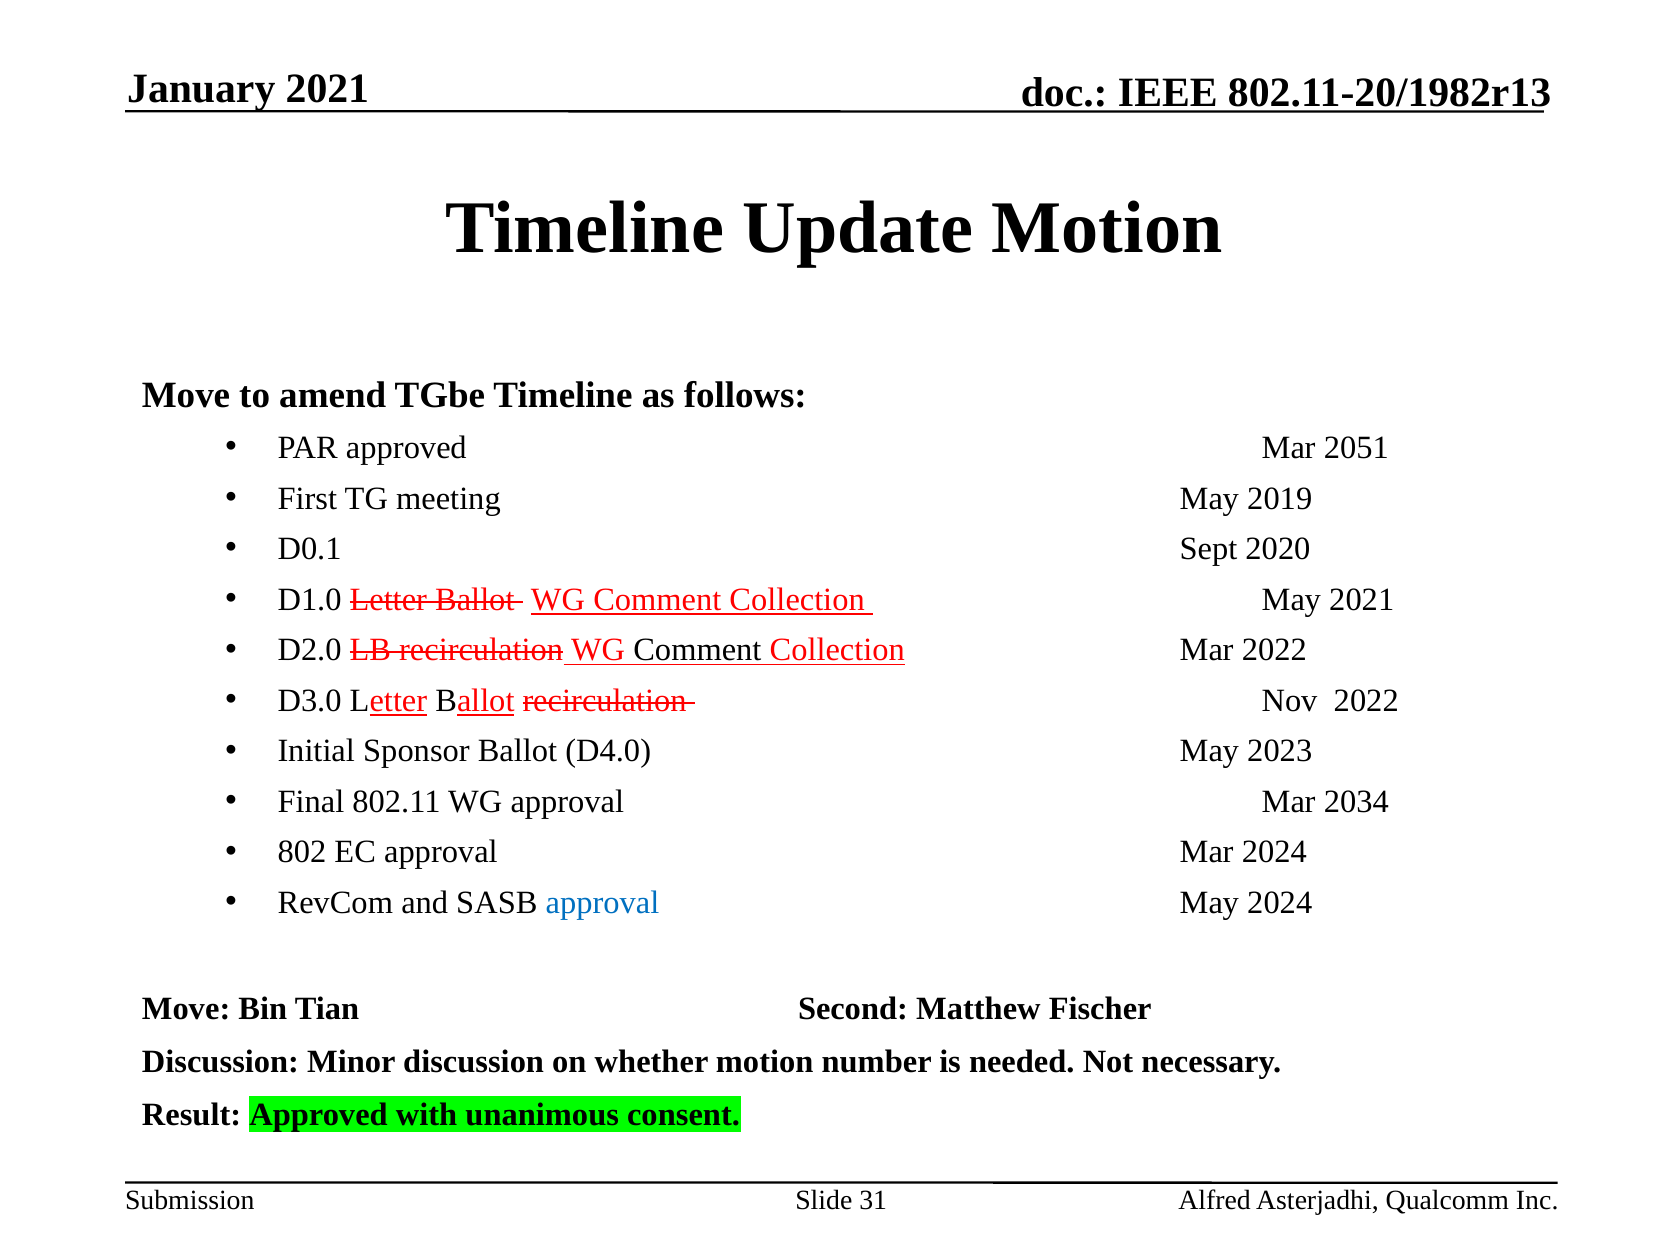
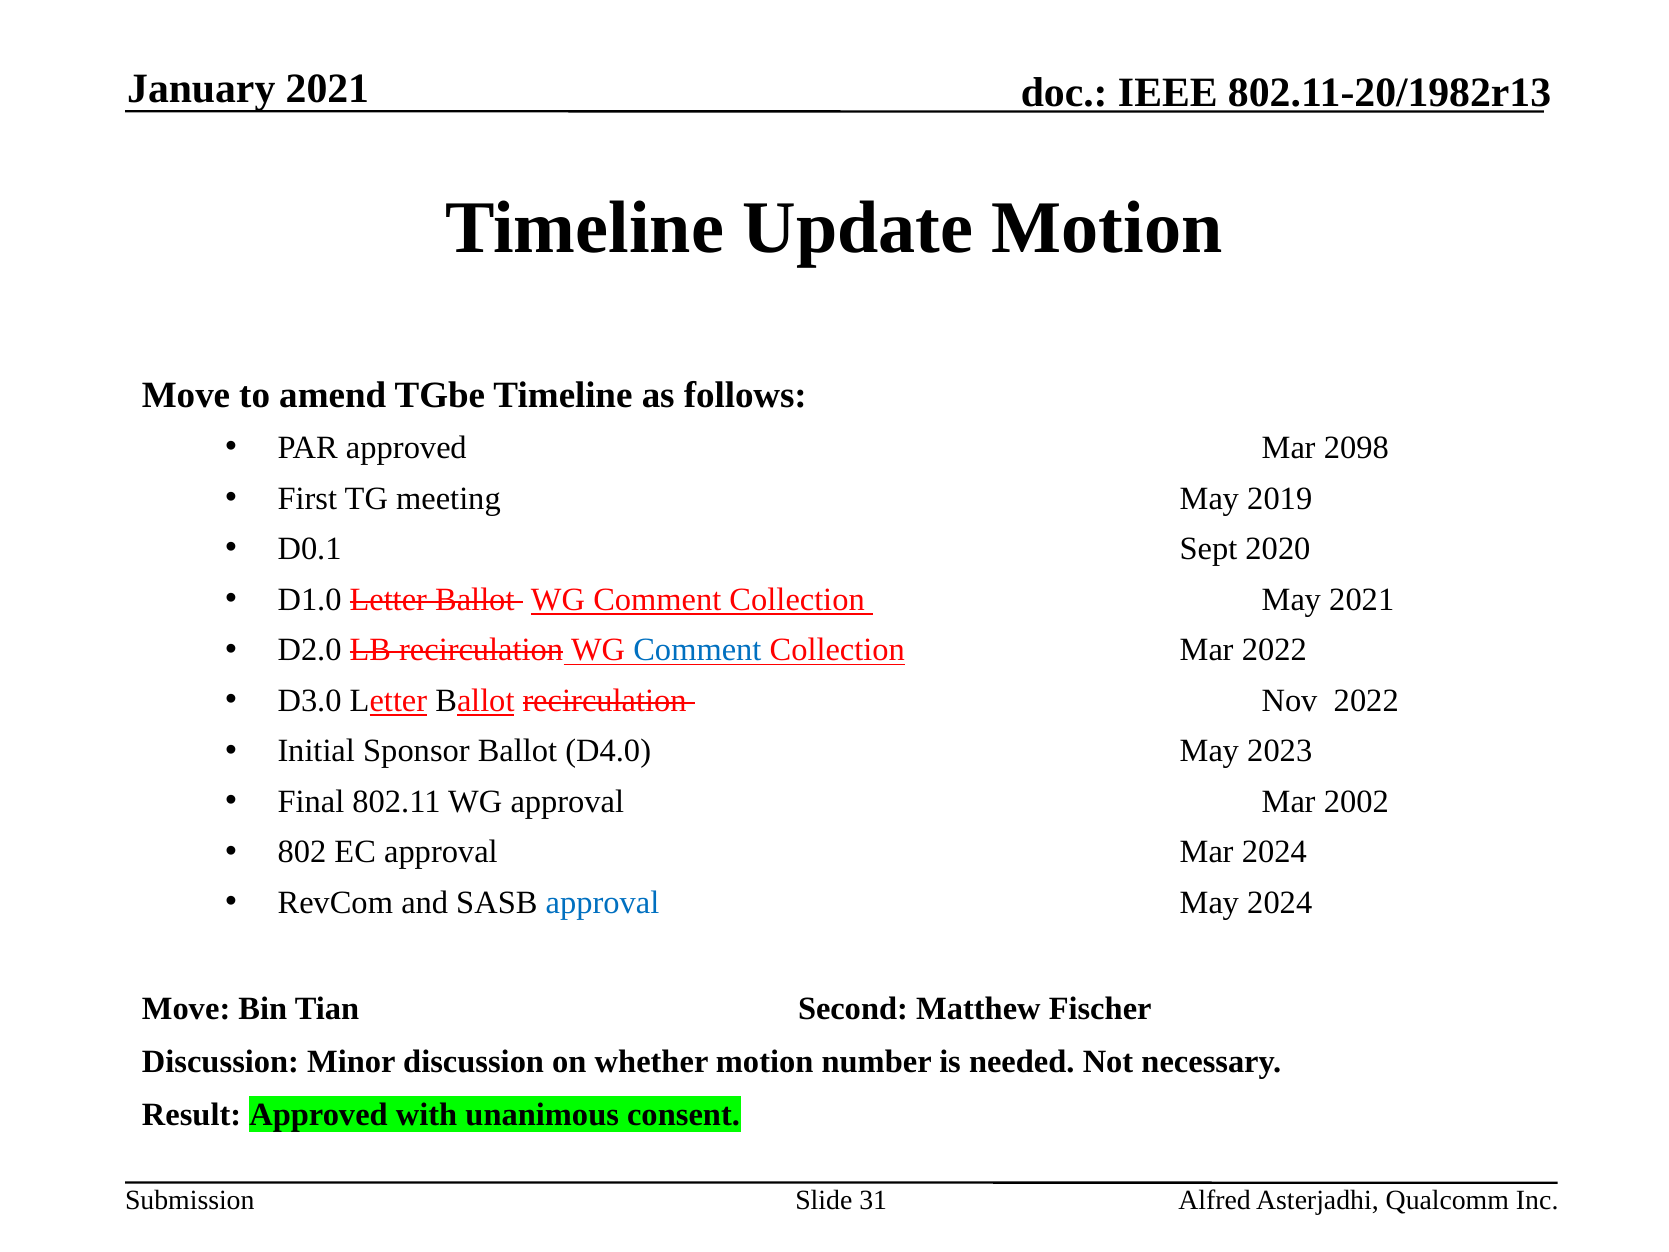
2051: 2051 -> 2098 (1356, 448)
Comment colour: black -> blue (697, 650)
2034: 2034 -> 2002 (1356, 802)
